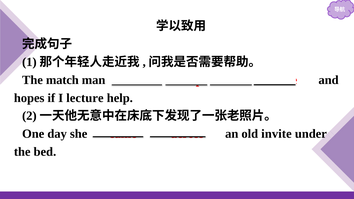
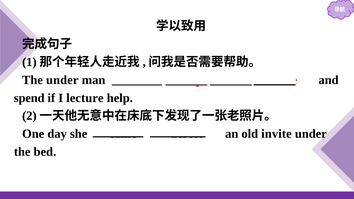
The match: match -> under (62, 80)
hopes: hopes -> spend (29, 98)
